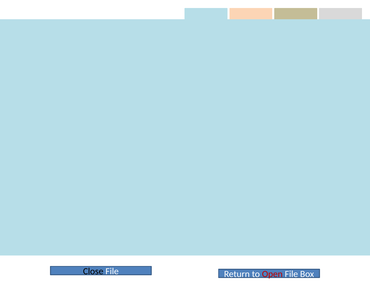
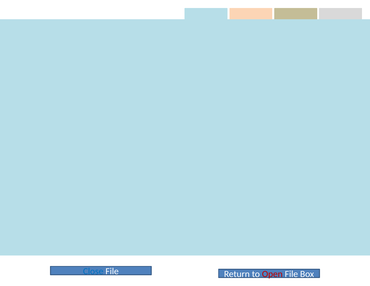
Close colour: black -> blue (93, 271)
